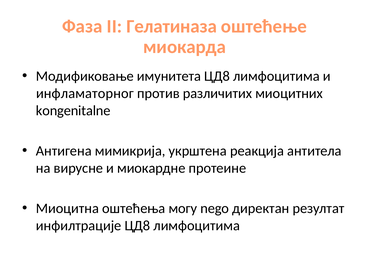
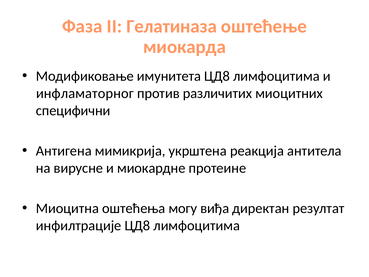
kongenitalne: kongenitalne -> специфични (73, 110)
nego: nego -> виђа (215, 208)
